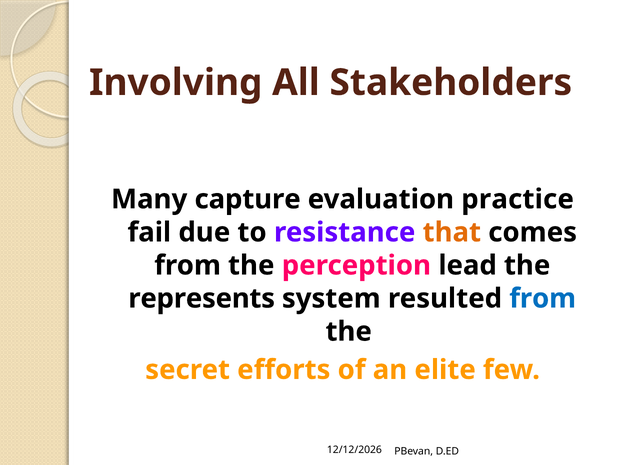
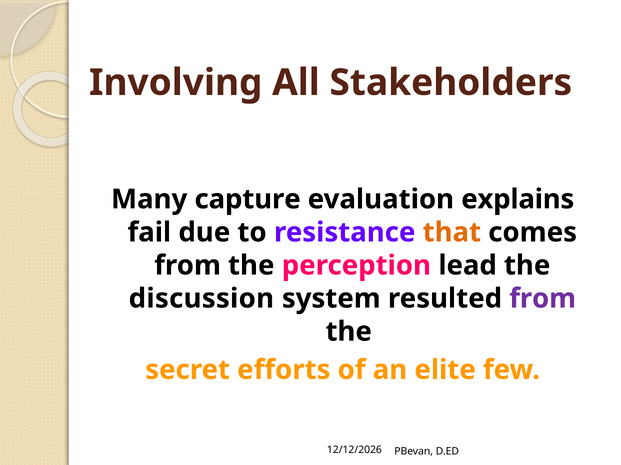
practice: practice -> explains (518, 200)
represents: represents -> discussion (201, 299)
from colour: blue -> purple (543, 299)
